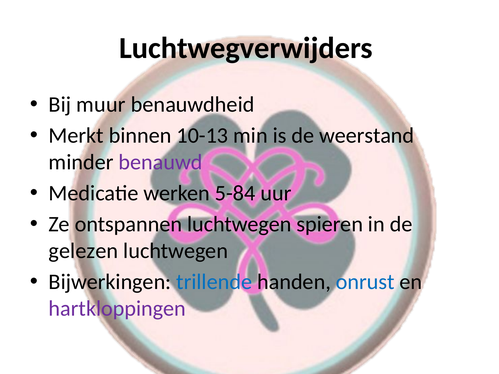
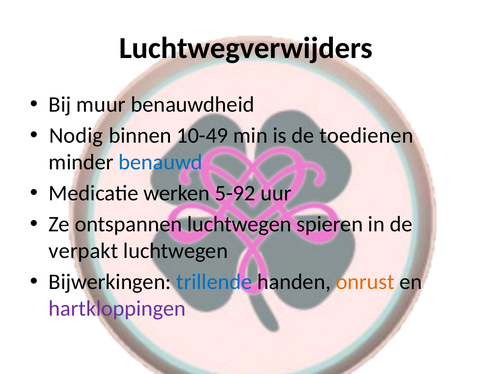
Merkt: Merkt -> Nodig (76, 136)
10-13: 10-13 -> 10-49 (202, 136)
weerstand: weerstand -> toedienen (367, 136)
benauwd colour: purple -> blue (161, 162)
5-84: 5-84 -> 5-92 (235, 193)
gelezen: gelezen -> verpakt (83, 251)
onrust colour: blue -> orange (365, 282)
